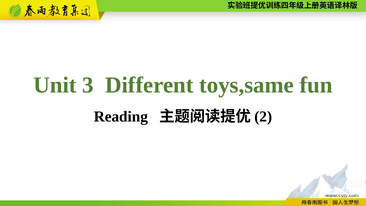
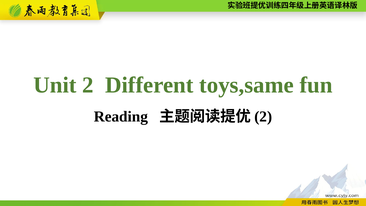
Unit 3: 3 -> 2 (88, 85)
